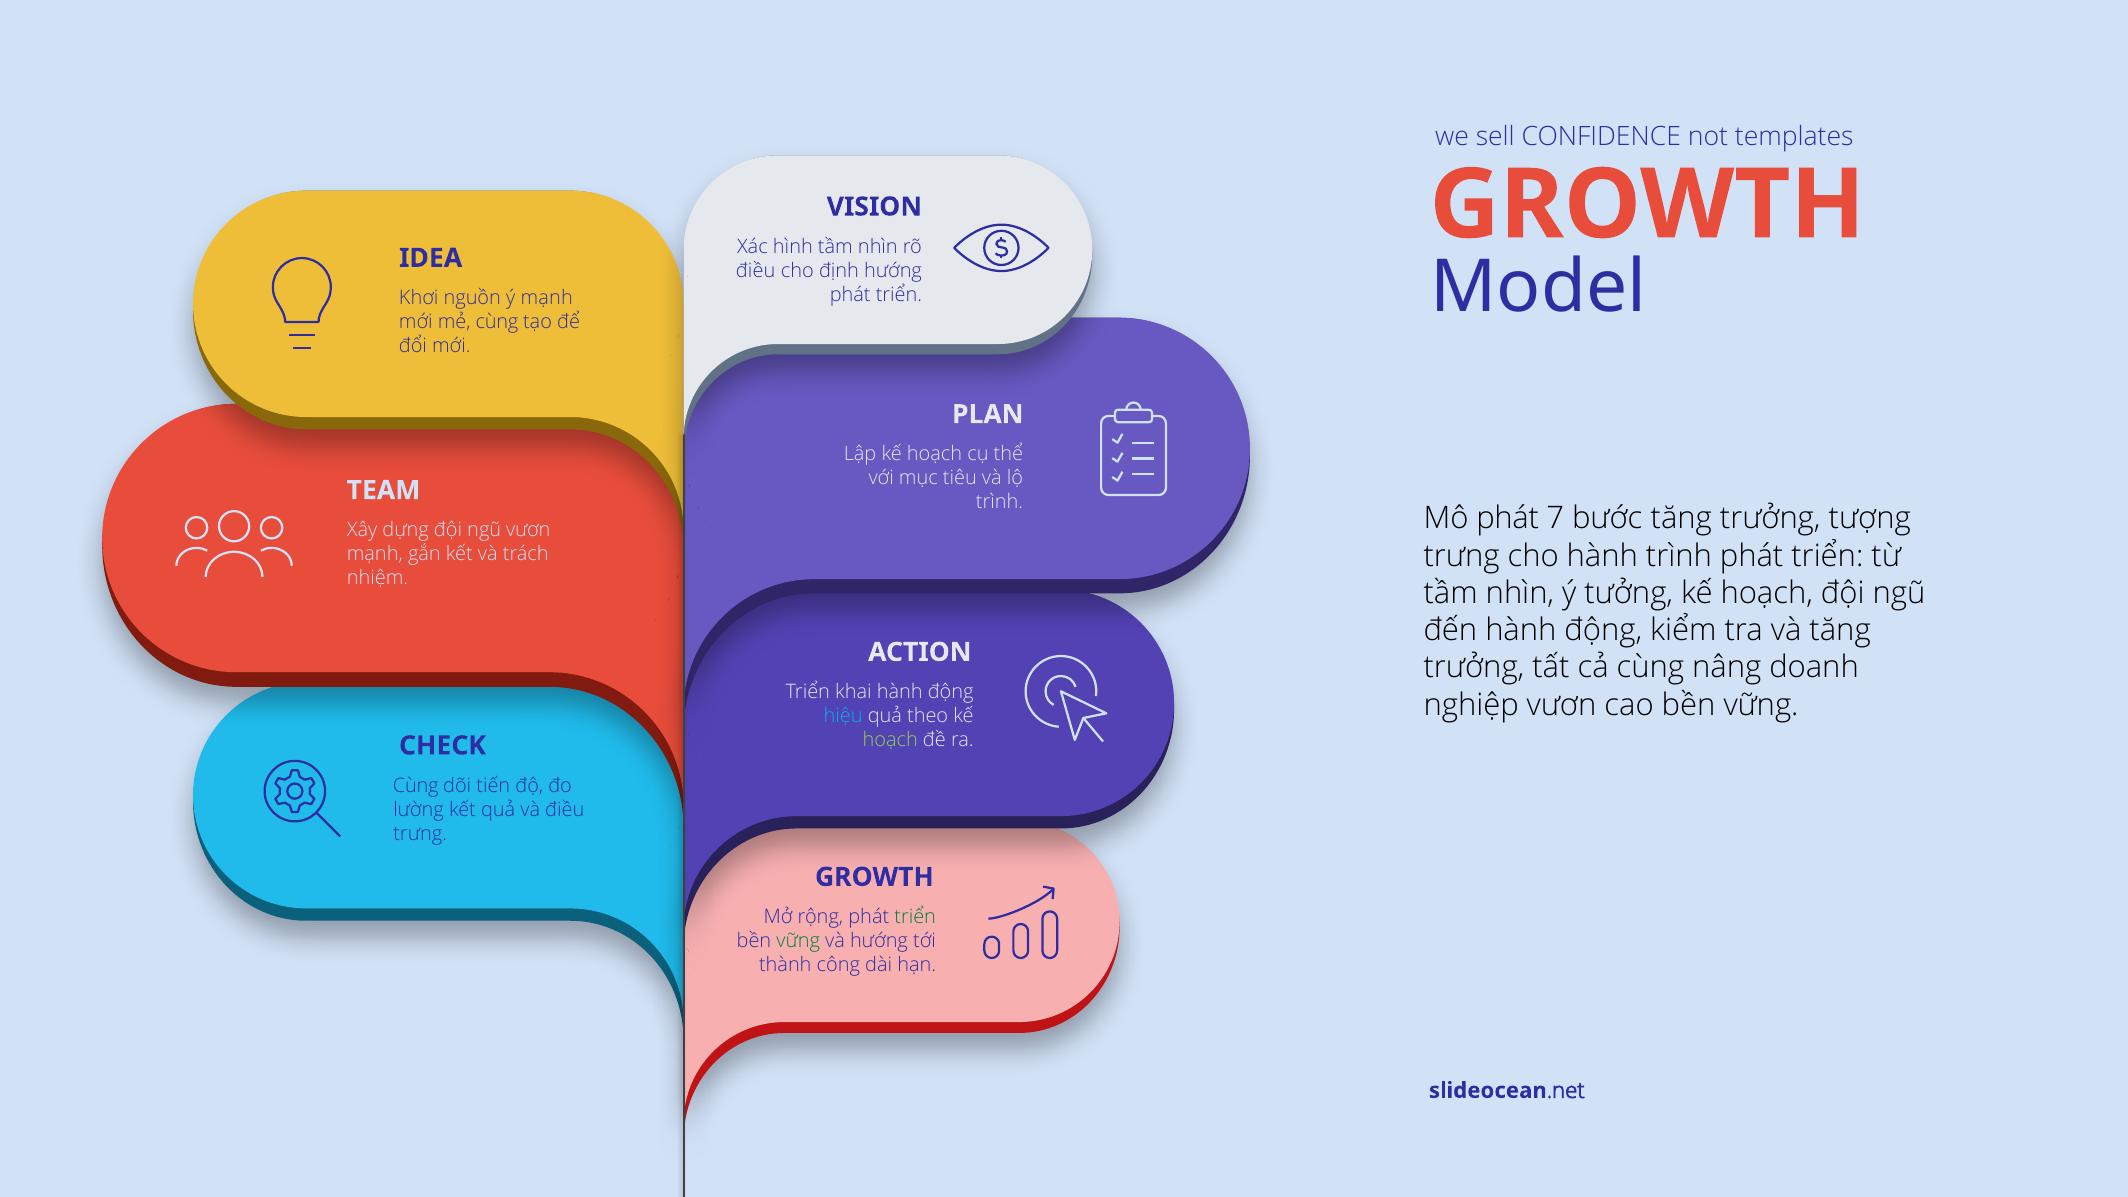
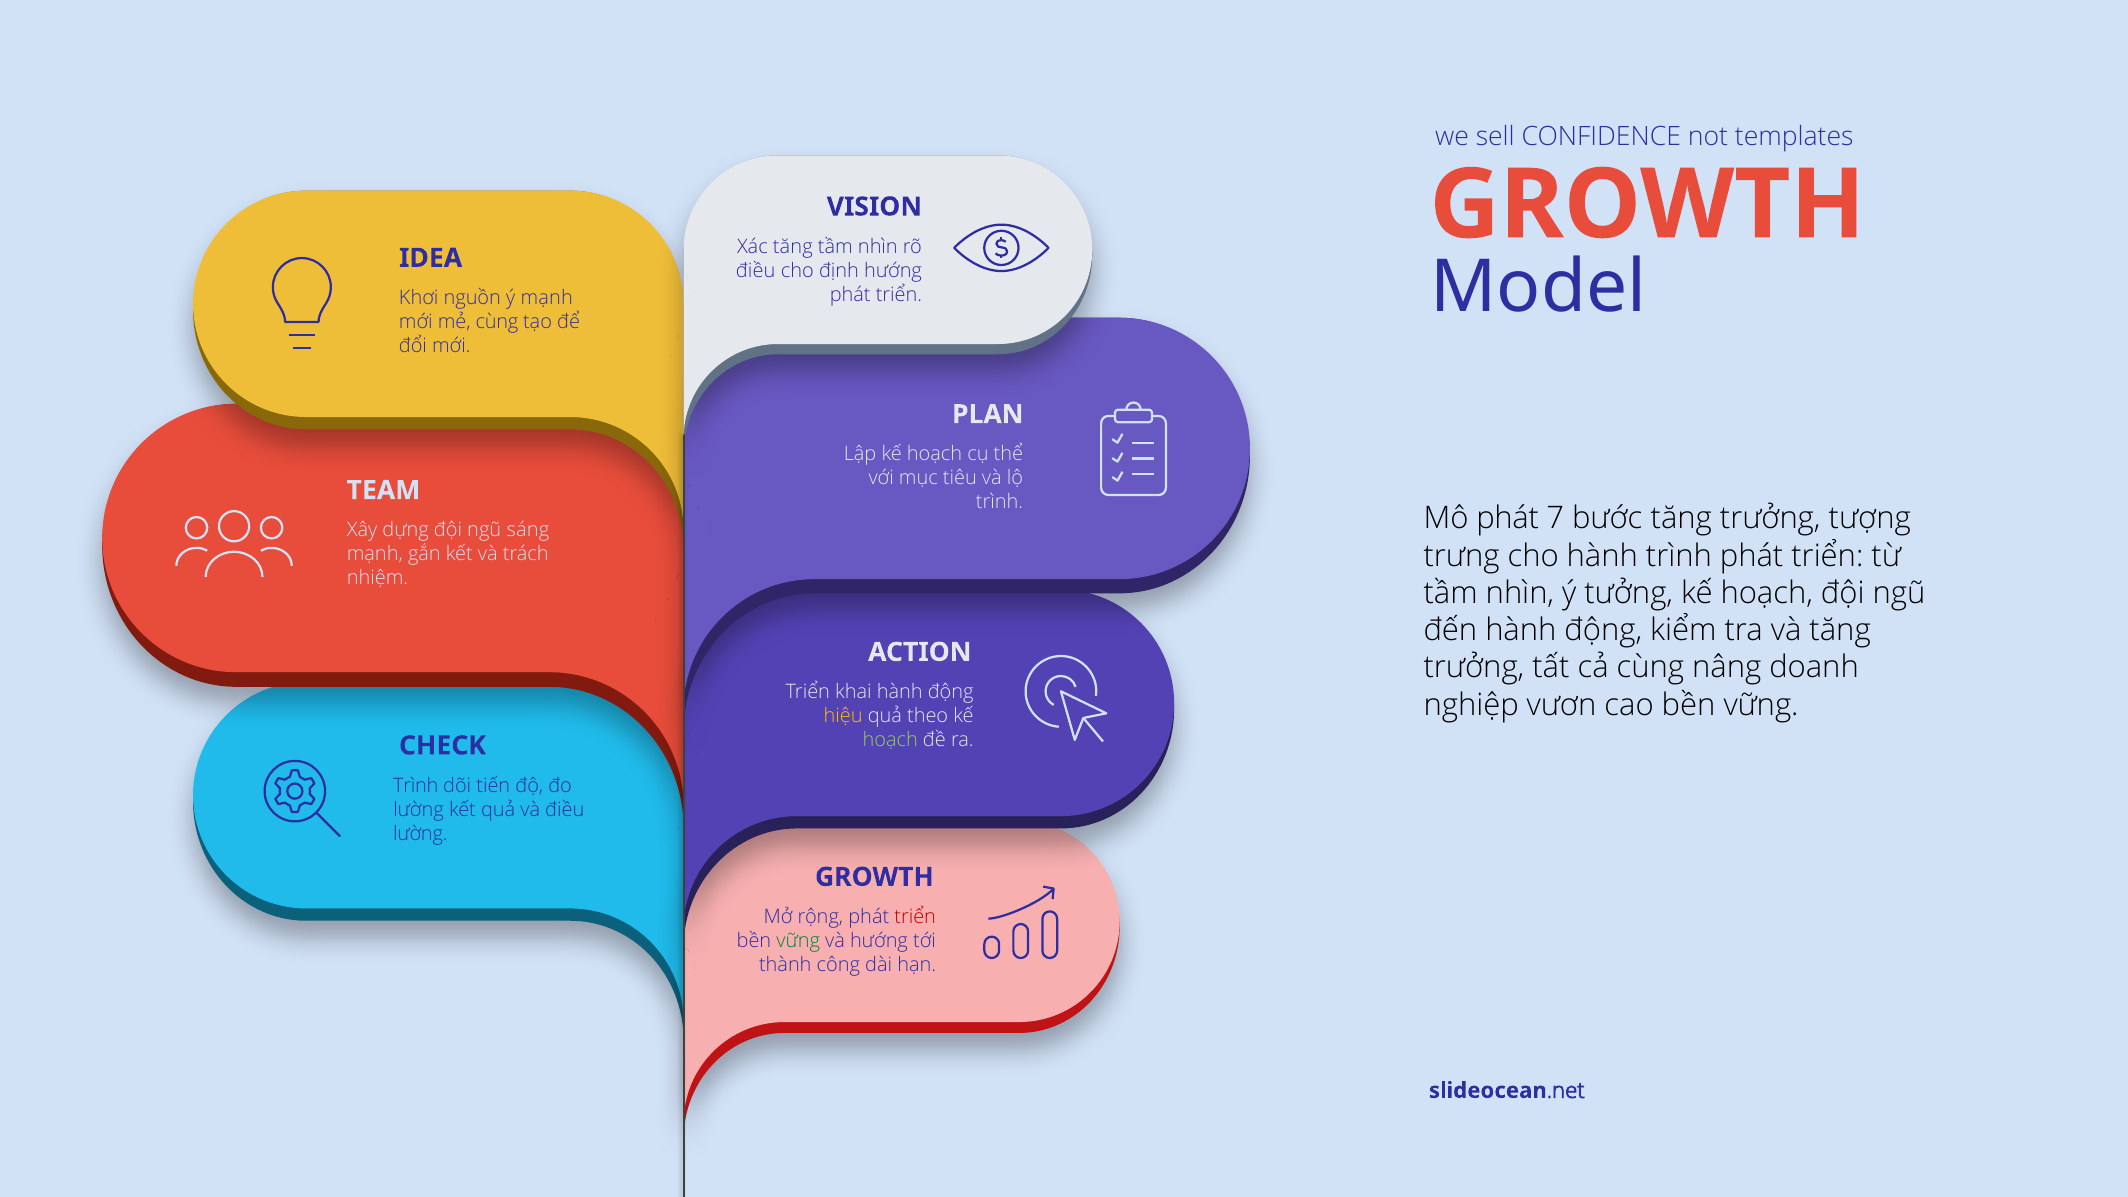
Xác hình: hình -> tăng (793, 247)
ngũ vươn: vươn -> sáng (528, 530)
hiệu colour: light blue -> yellow (843, 716)
Cùng: Cùng -> Trình (416, 786)
trưng: trưng -> lường (420, 833)
triển colour: green -> red (915, 917)
